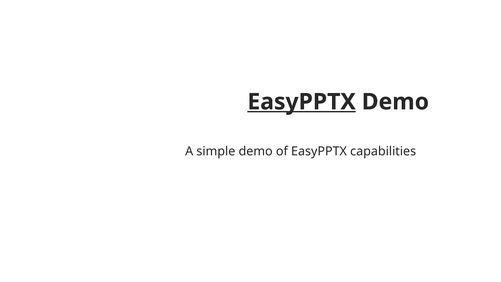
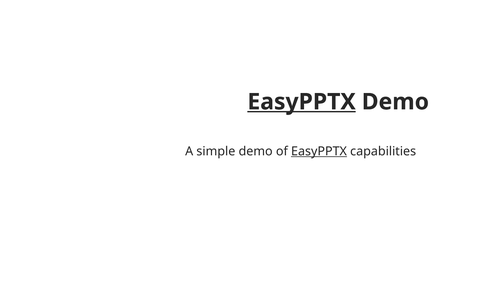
EasyPPTX underline: none -> present (319, 151)
